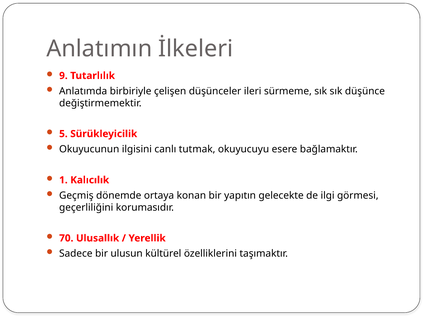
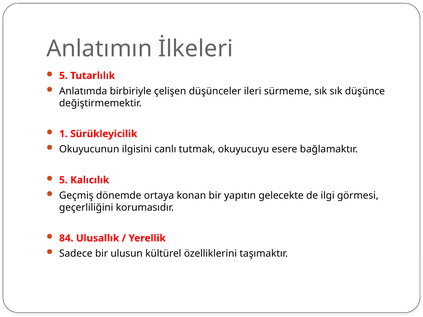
9: 9 -> 5 (63, 76)
5: 5 -> 1 (63, 134)
1: 1 -> 5 (63, 180)
70: 70 -> 84 (66, 238)
